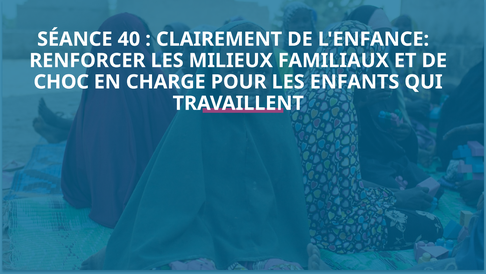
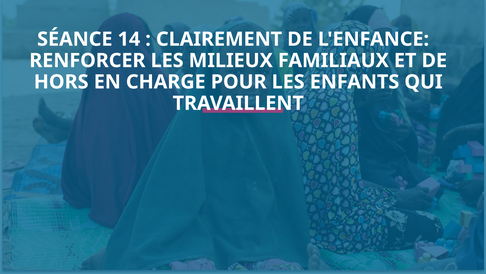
40: 40 -> 14 (129, 39)
CHOC: CHOC -> HORS (61, 82)
